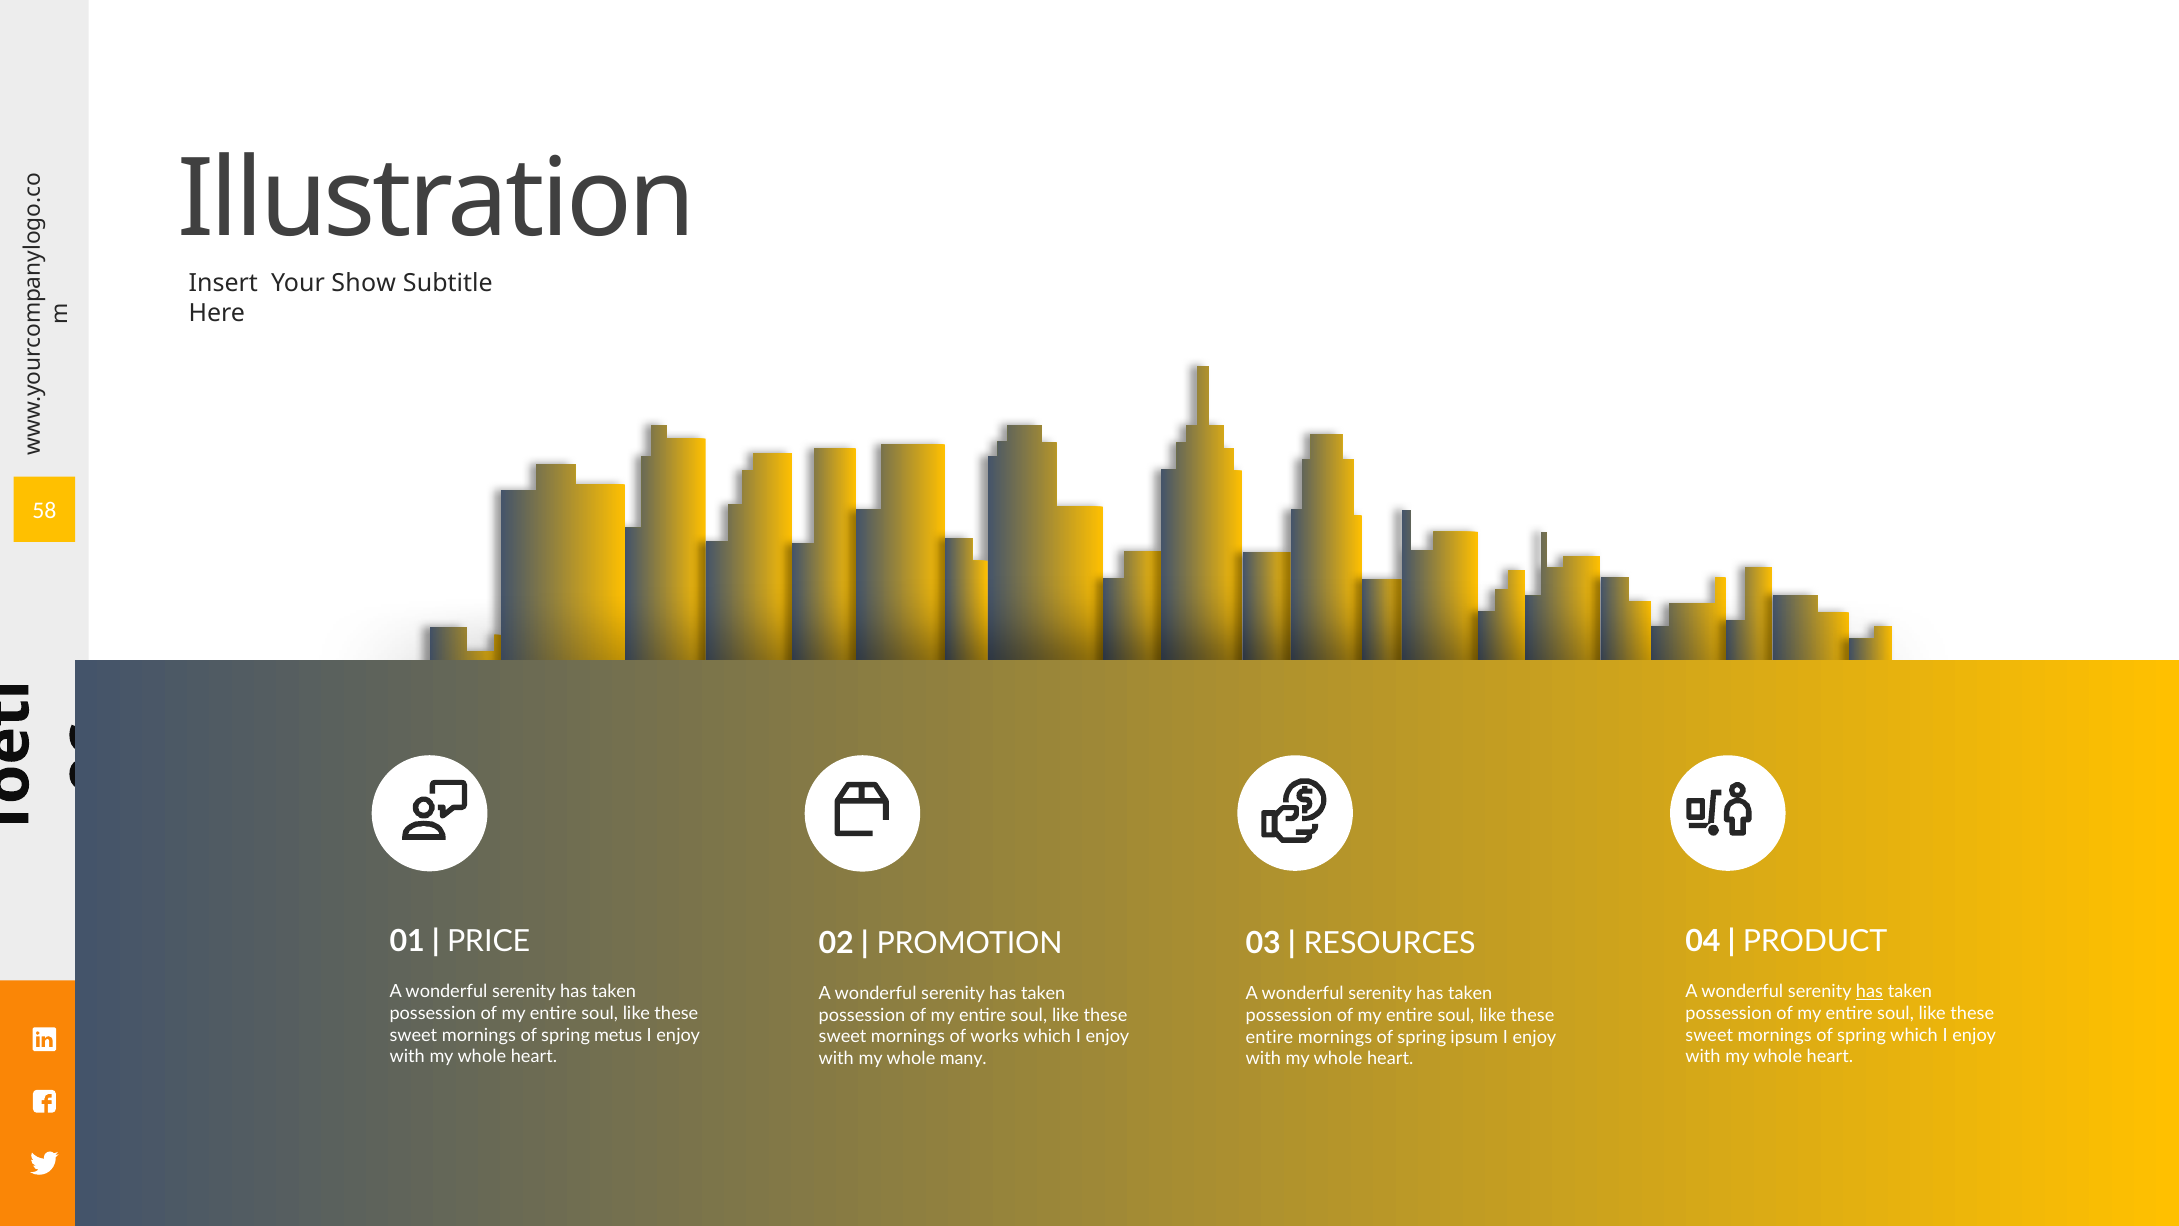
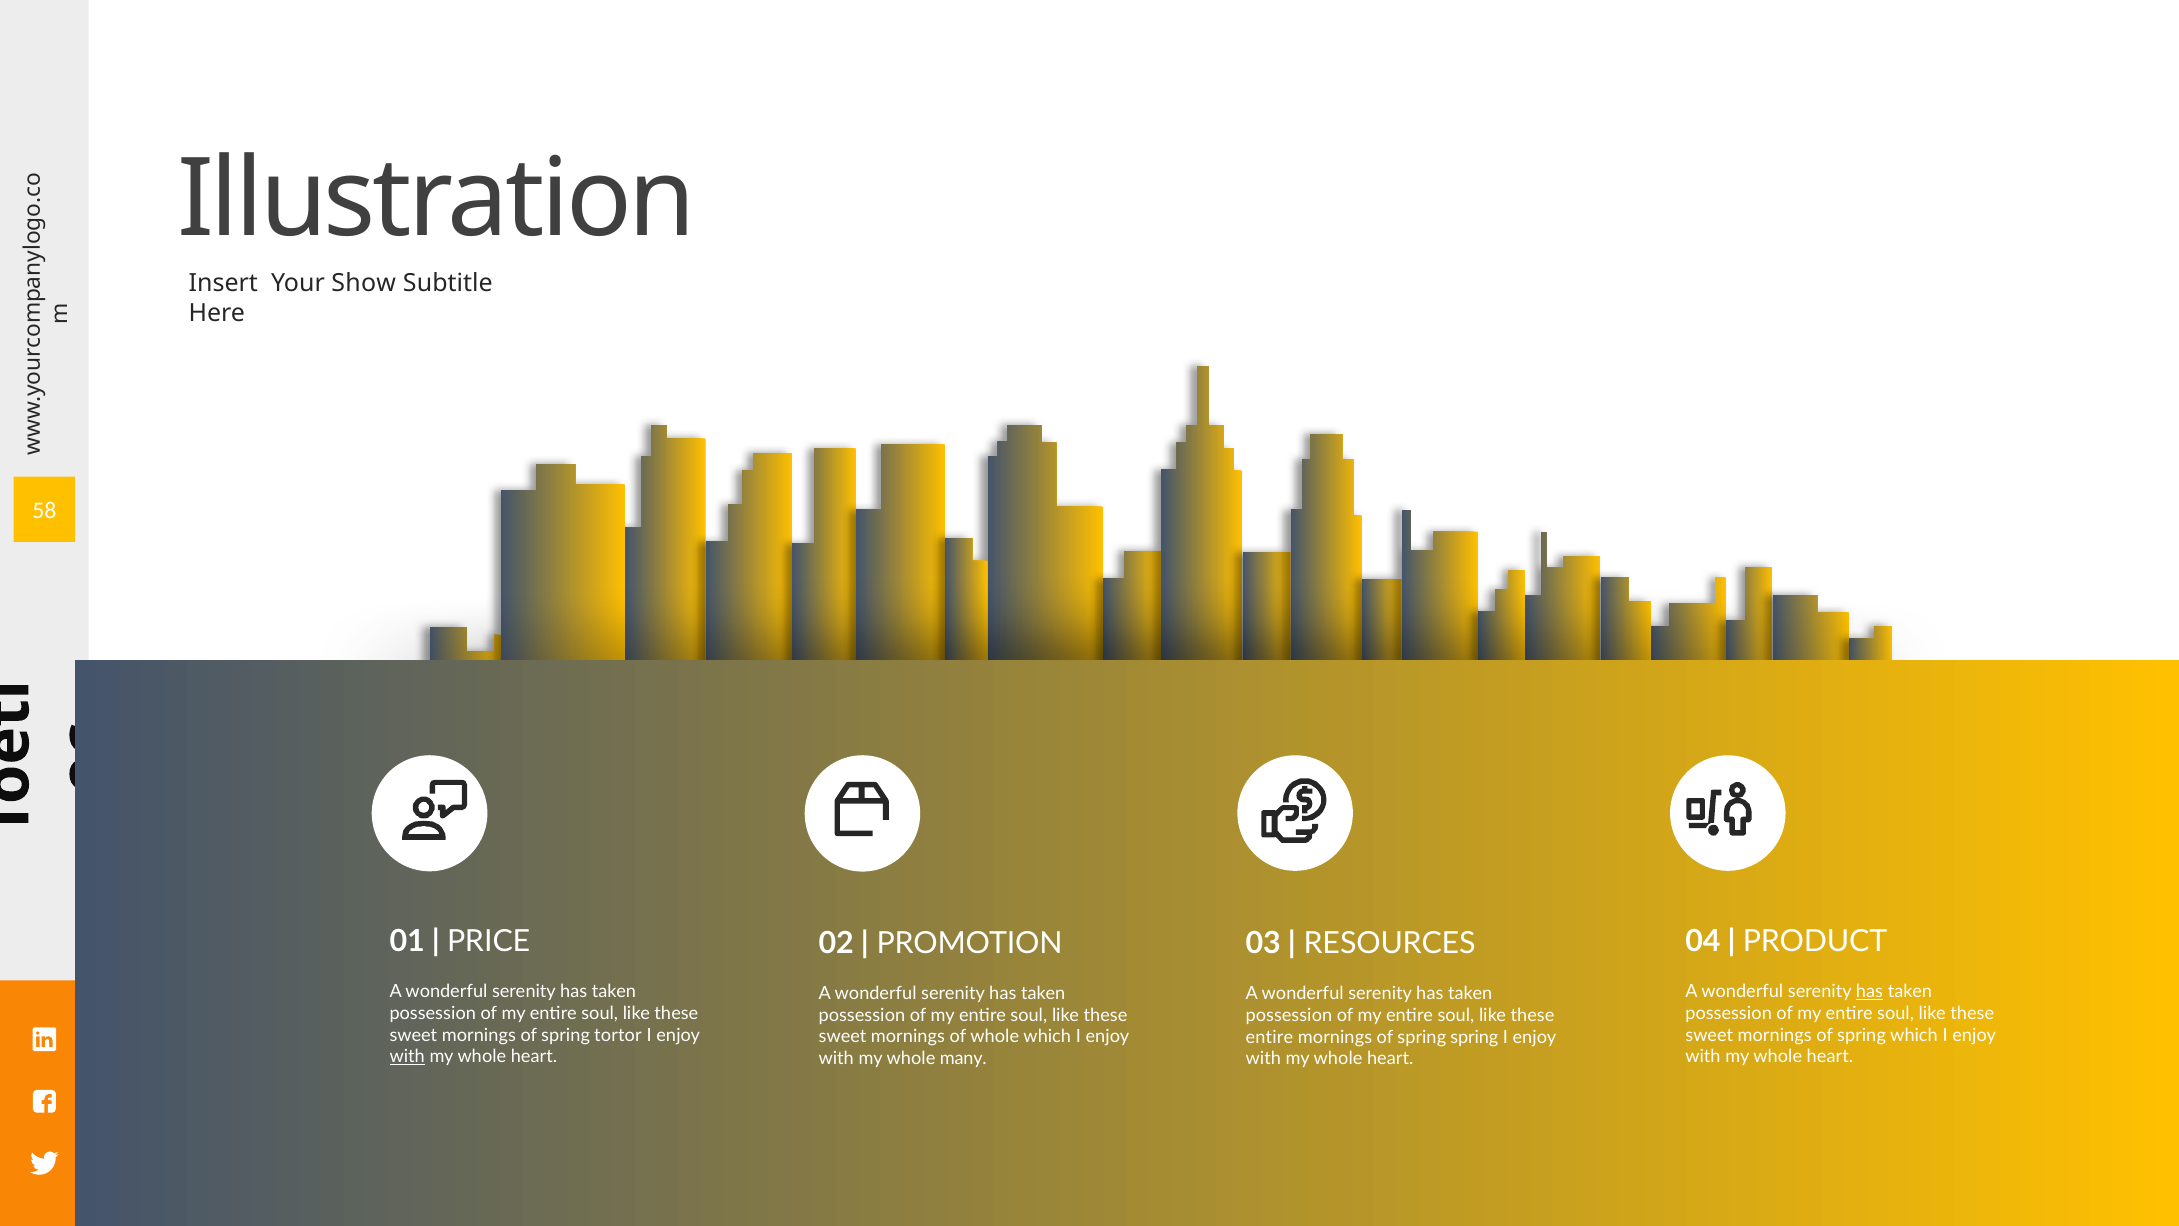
metus: metus -> tortor (618, 1035)
of works: works -> whole (995, 1037)
spring ipsum: ipsum -> spring (1474, 1037)
with underline: none -> present (407, 1057)
